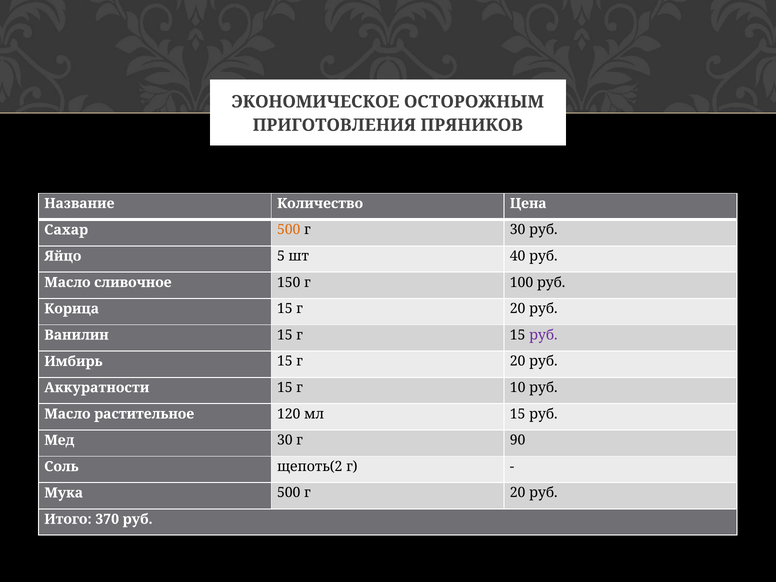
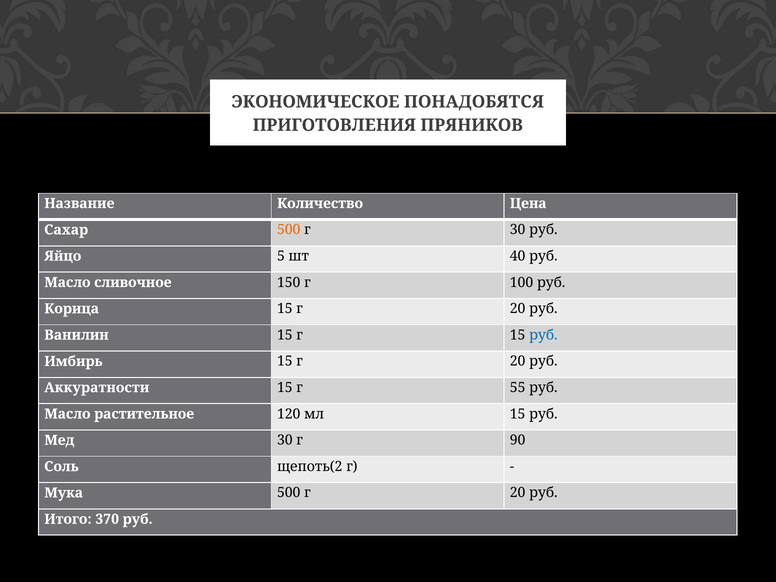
ОСТОРОЖНЫМ: ОСТОРОЖНЫМ -> ПОНАДОБЯТСЯ (474, 102)
руб colour: purple -> blue (543, 335)
10: 10 -> 55 (518, 388)
